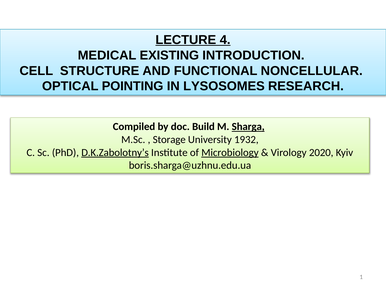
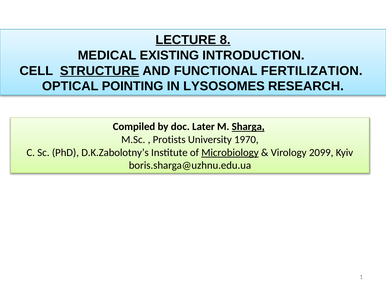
4: 4 -> 8 (225, 40)
STRUCTURE underline: none -> present (100, 71)
NONCELLULAR: NONCELLULAR -> FERTILIZATION (312, 71)
Build: Build -> Later (203, 126)
Storage: Storage -> Protists (169, 139)
1932: 1932 -> 1970 (246, 139)
D.K.Zabolotny’s underline: present -> none (115, 152)
2020: 2020 -> 2099 (321, 152)
